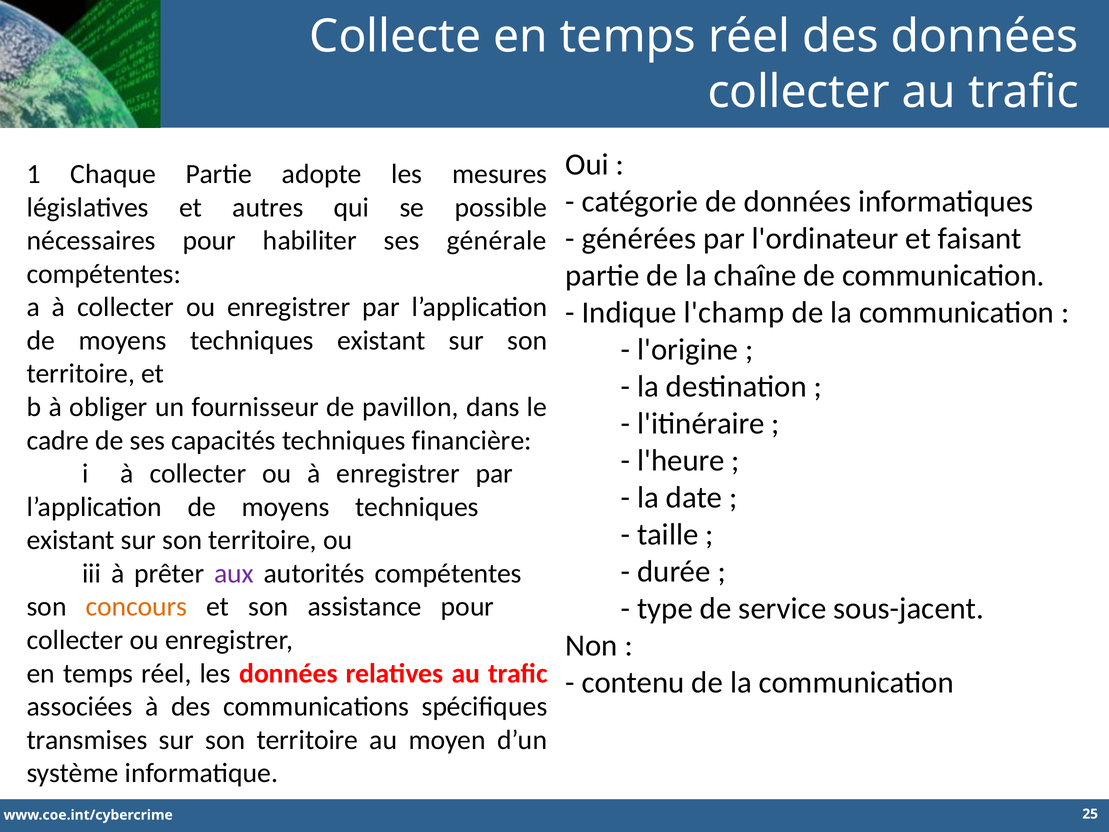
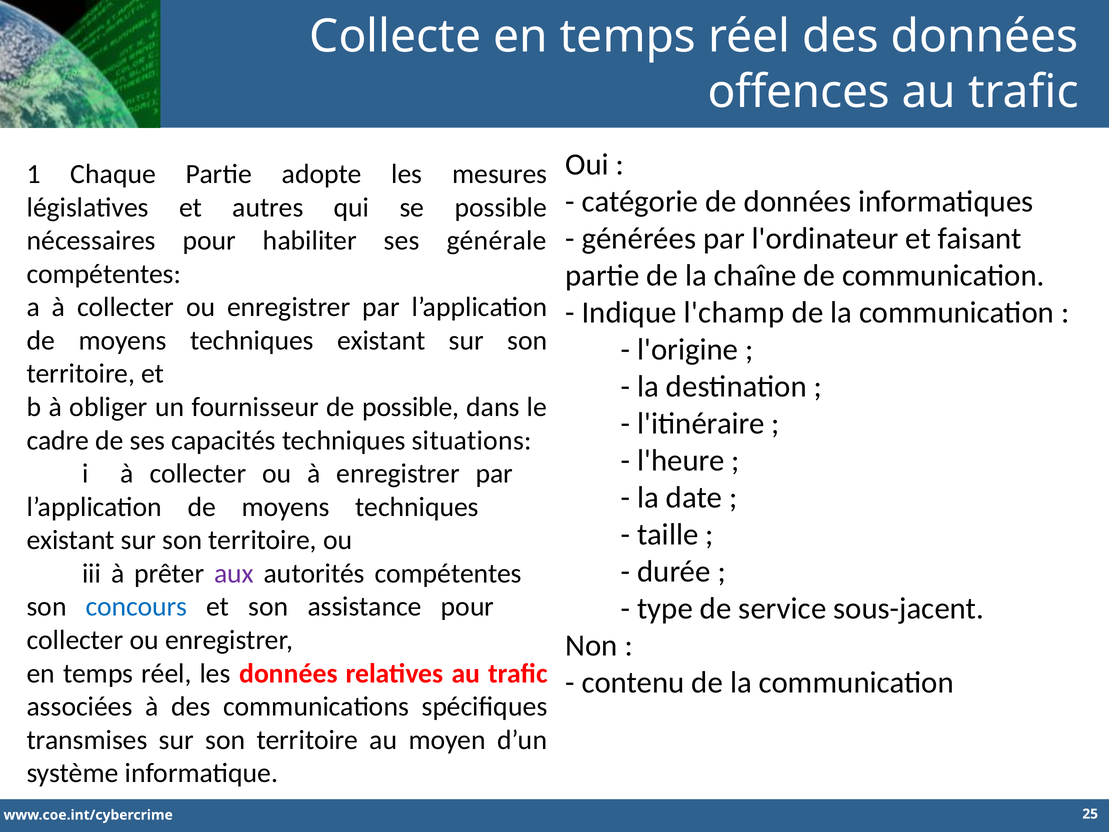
collecter: collecter -> offences (799, 92)
de pavillon: pavillon -> possible (411, 407)
financière: financière -> situations (472, 440)
concours colour: orange -> blue (137, 607)
